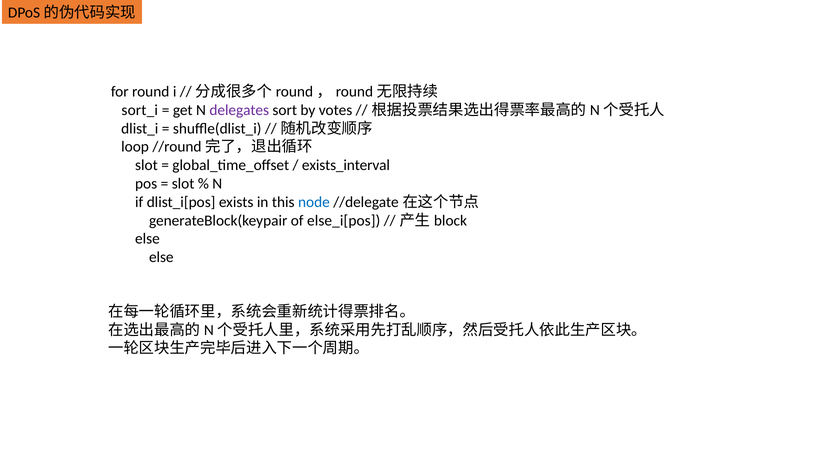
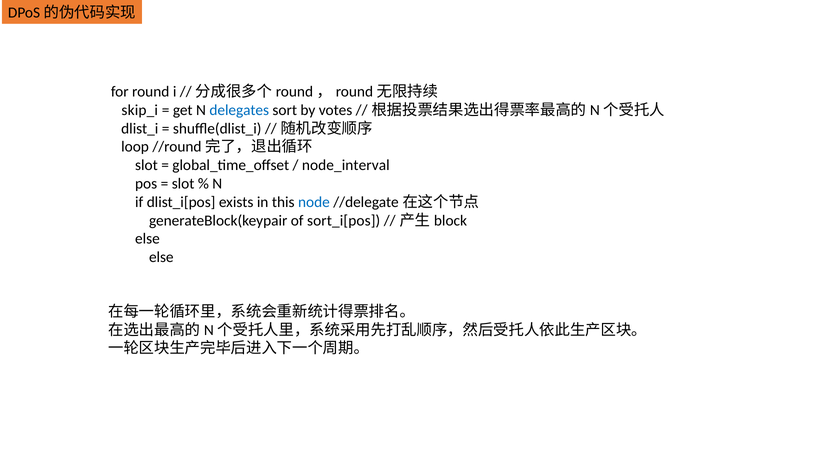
sort_i: sort_i -> skip_i (140, 110)
delegates colour: purple -> blue (239, 110)
exists_interval: exists_interval -> node_interval (346, 165)
else_i[pos: else_i[pos -> sort_i[pos (344, 221)
